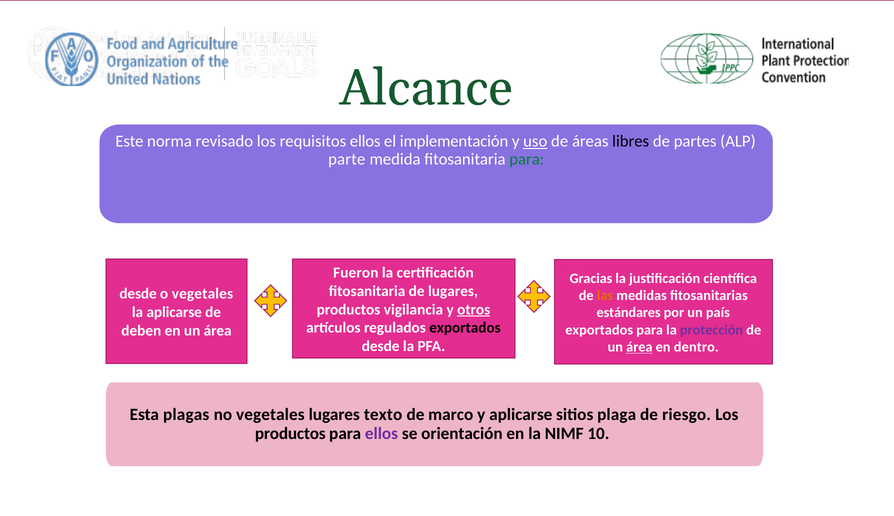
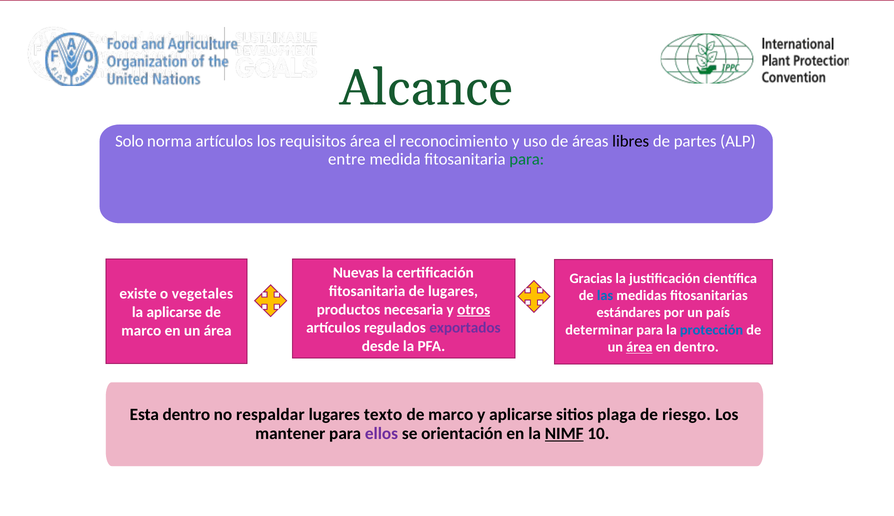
Este: Este -> Solo (129, 141)
norma revisado: revisado -> artículos (224, 141)
requisitos ellos: ellos -> área (365, 141)
implementación: implementación -> reconocimiento (454, 141)
uso underline: present -> none (535, 141)
parte: parte -> entre (347, 159)
Fueron: Fueron -> Nuevas (356, 273)
desde: desde -> existe (138, 294)
las colour: orange -> blue (605, 295)
vigilancia: vigilancia -> necesaria (413, 309)
exportados colour: black -> purple (465, 328)
exportados: exportados -> determinar (599, 330)
protección colour: purple -> blue (712, 330)
deben: deben -> marco (141, 330)
Esta plagas: plagas -> dentro (186, 415)
no vegetales: vegetales -> respaldar (270, 415)
productos: productos -> mantener (290, 433)
NIMF underline: none -> present (564, 433)
